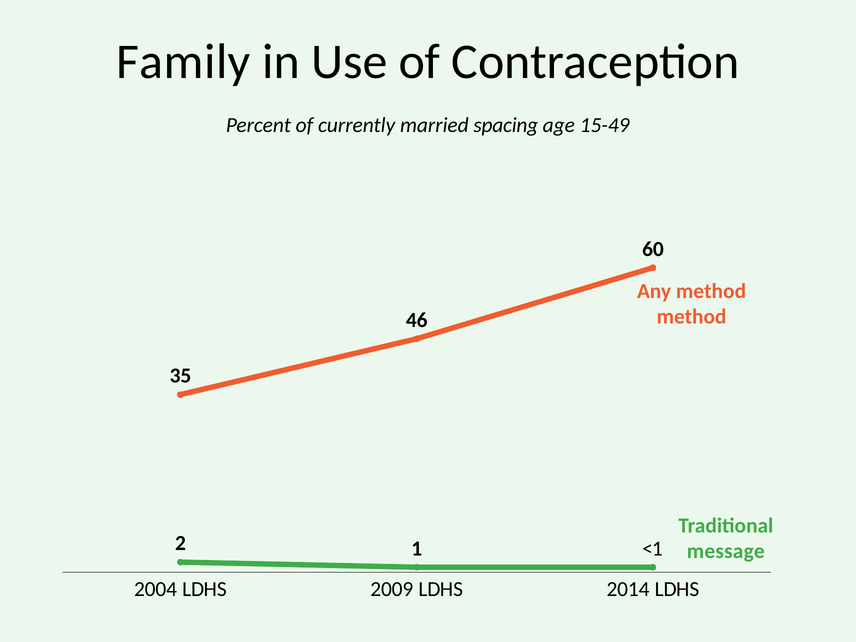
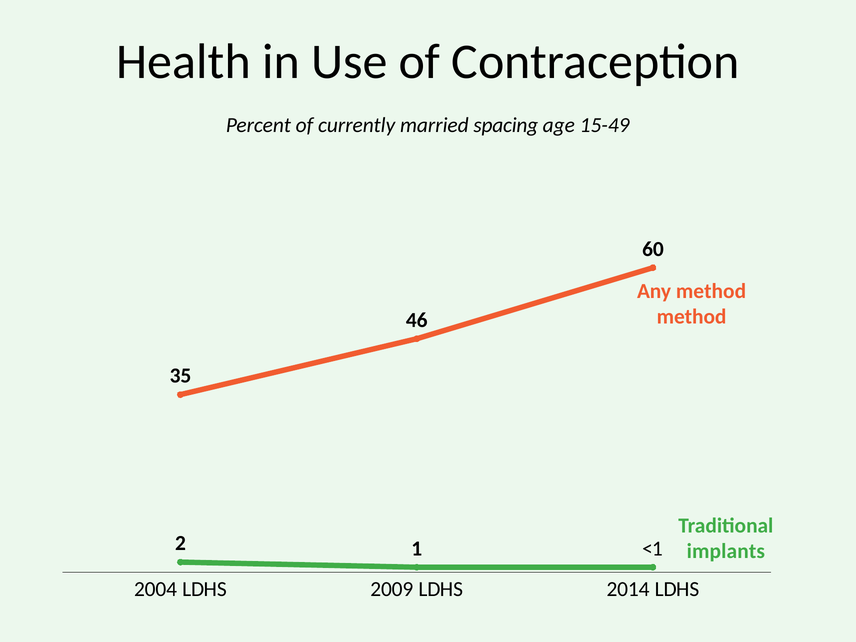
Family: Family -> Health (183, 62)
message: message -> implants (726, 551)
